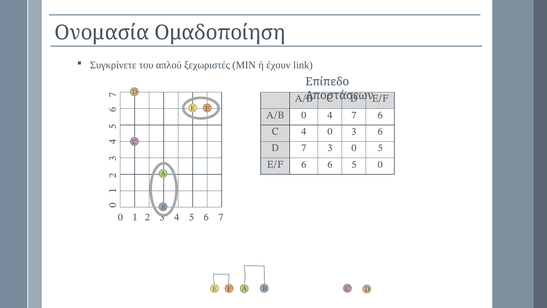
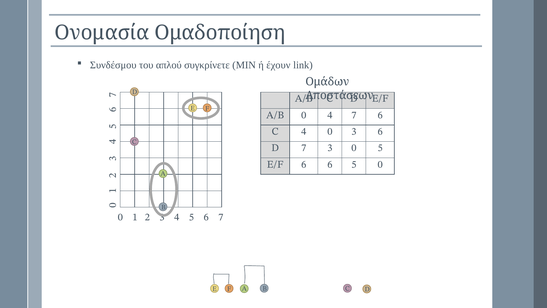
Συγκρίνετε: Συγκρίνετε -> Συνδέσμου (113, 65)
ξεχωριστές: ξεχωριστές -> συγκρίνετε (207, 65)
Επίπεδο: Επίπεδο -> Ομάδων (327, 82)
